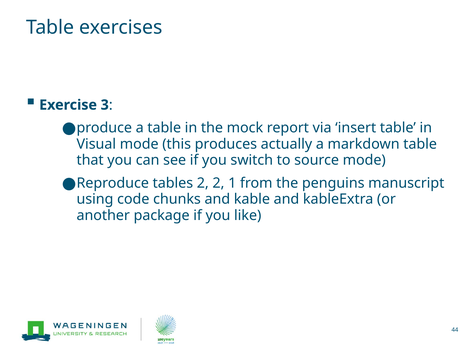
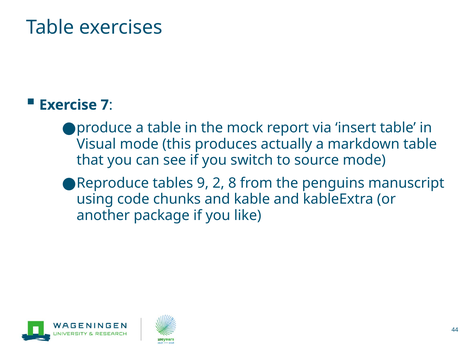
3: 3 -> 7 (105, 105)
tables 2: 2 -> 9 (203, 183)
1: 1 -> 8 (232, 183)
